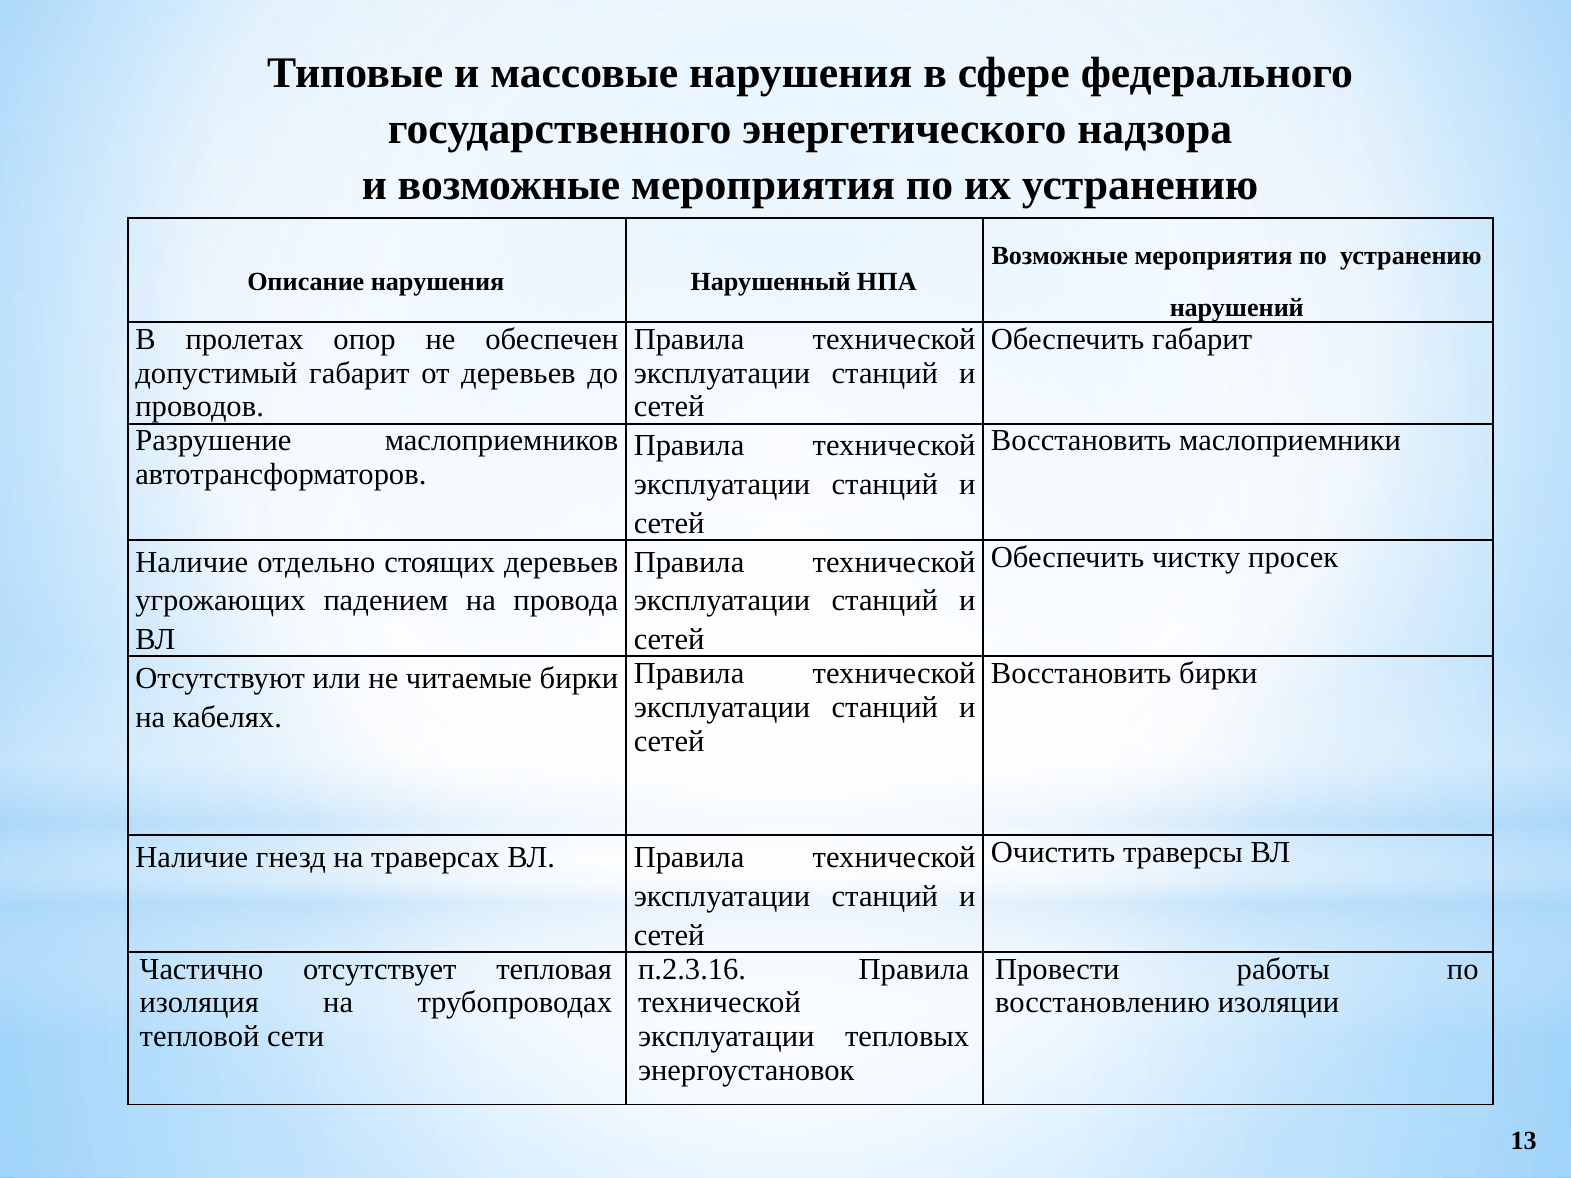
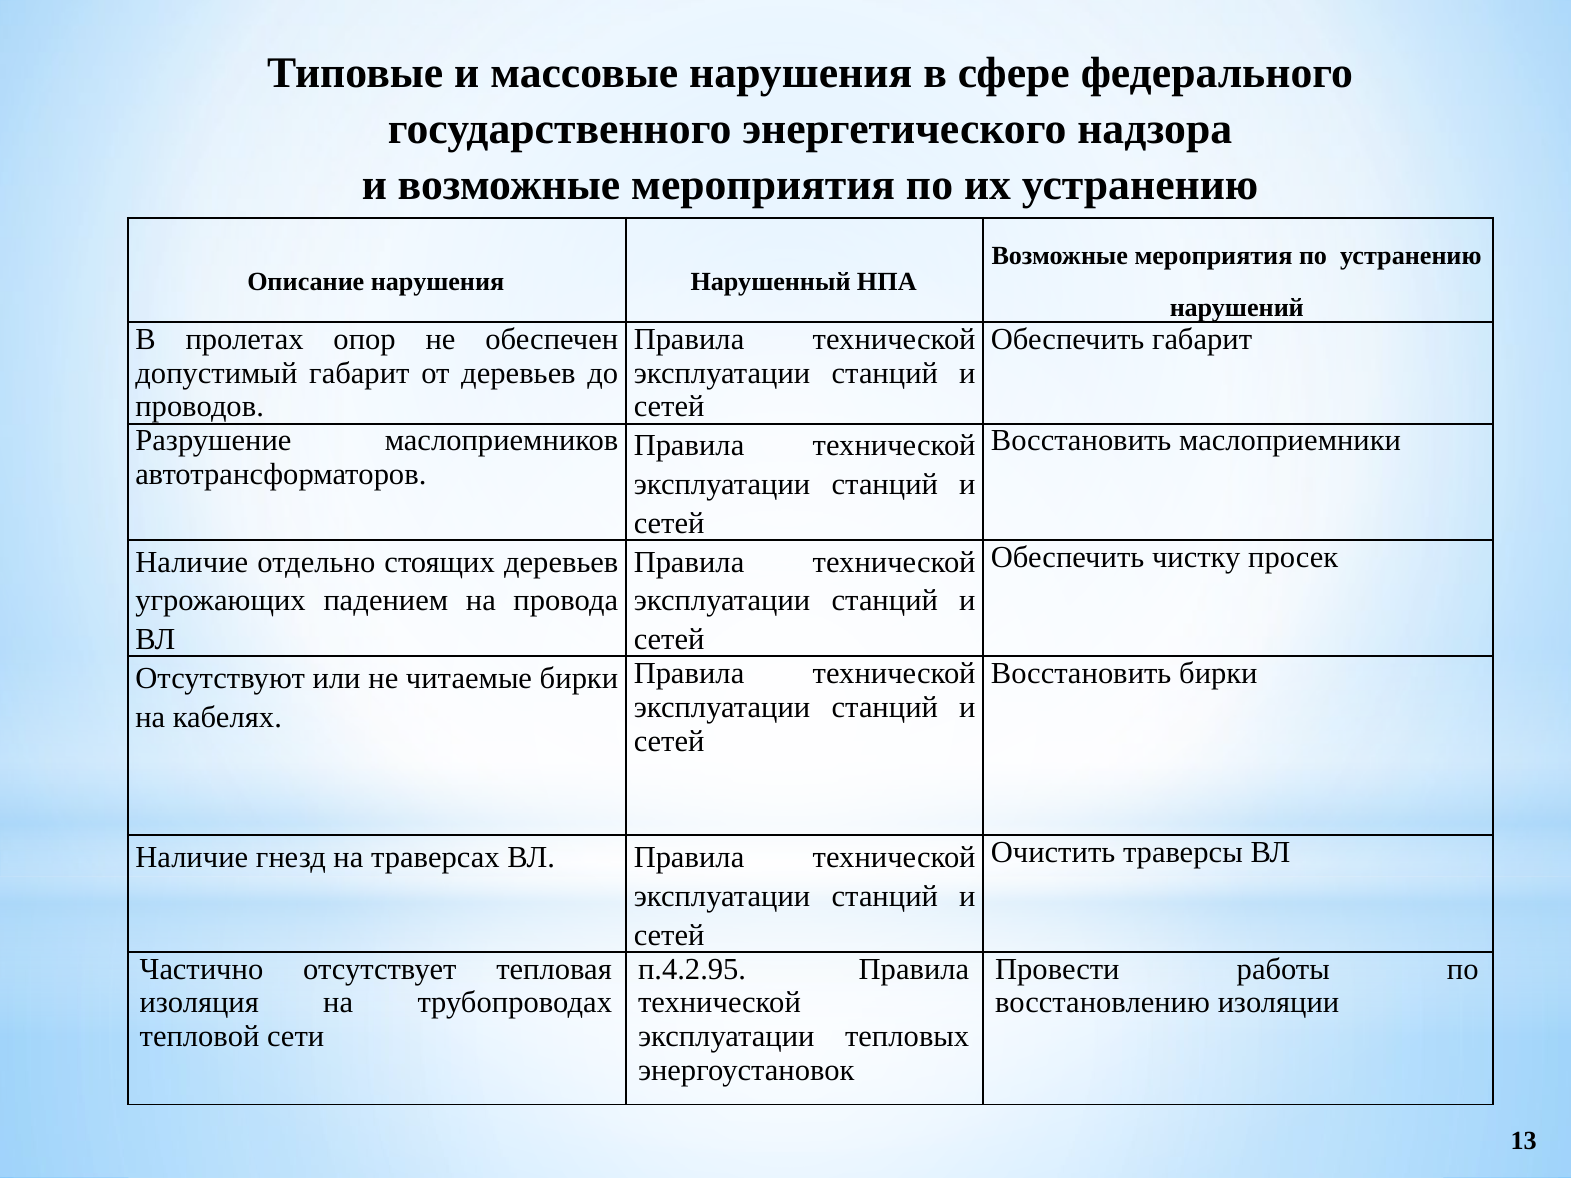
п.2.3.16: п.2.3.16 -> п.4.2.95 (692, 969)
